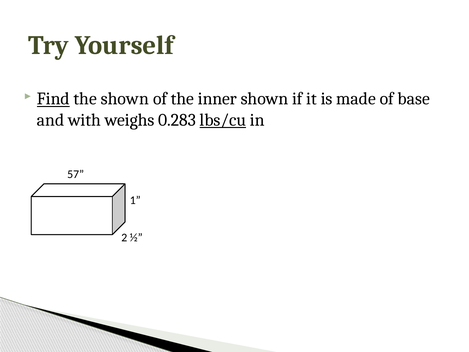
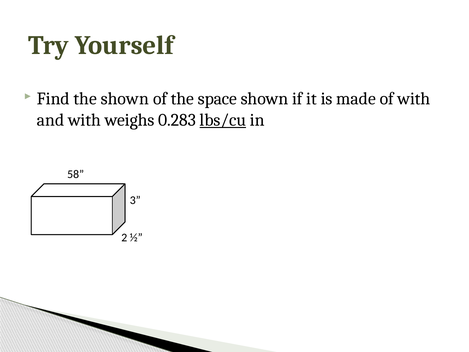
Find underline: present -> none (53, 99)
inner: inner -> space (217, 99)
of base: base -> with (414, 99)
57: 57 -> 58 (76, 174)
1: 1 -> 3 (135, 200)
